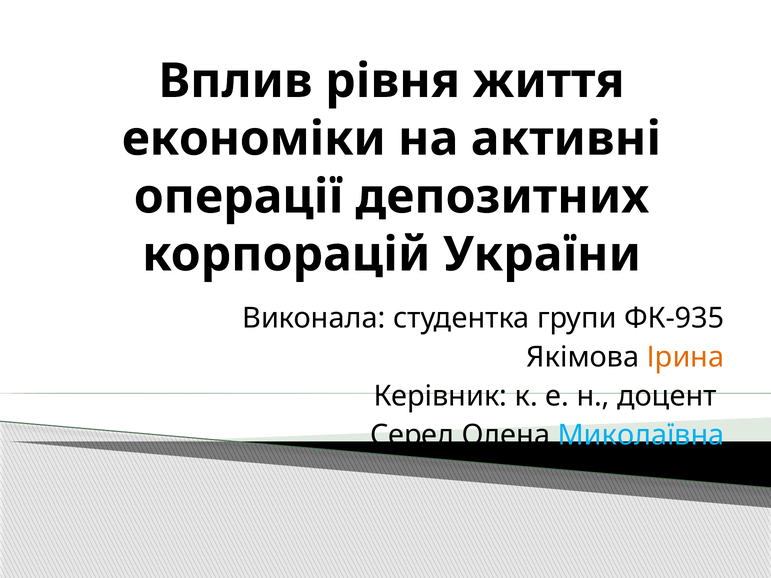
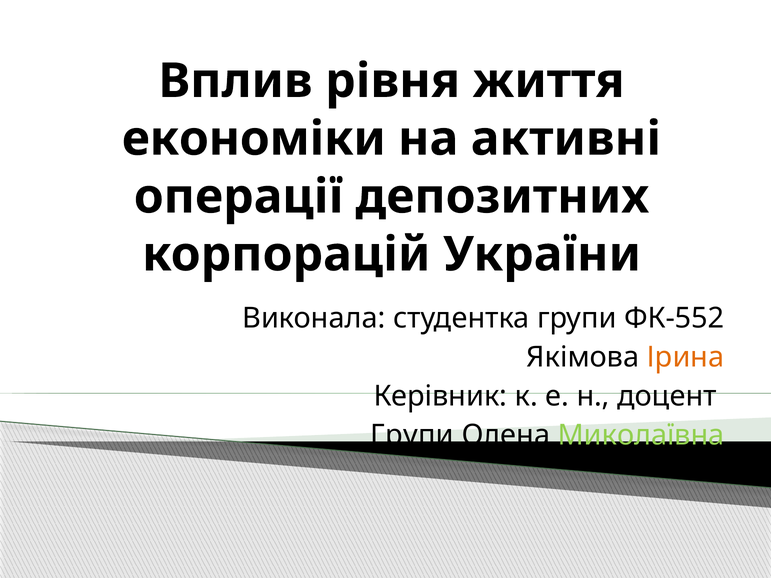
ФК-935: ФК-935 -> ФК-552 (674, 318)
Серед: Серед -> Групи (412, 435)
Миколаївна colour: light blue -> light green (641, 435)
